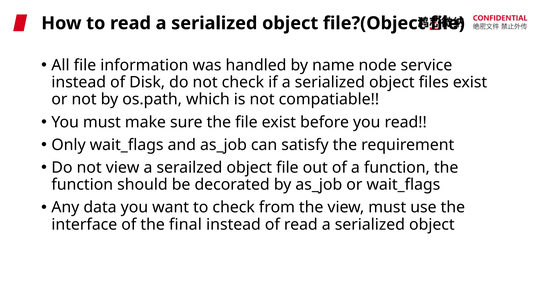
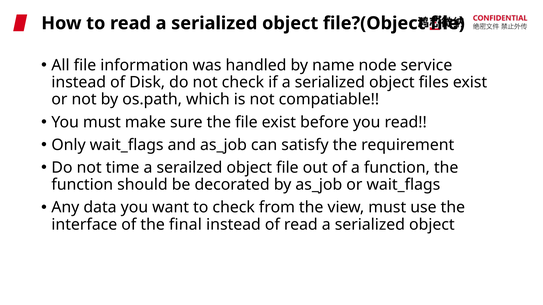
not view: view -> time (123, 168)
